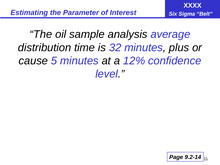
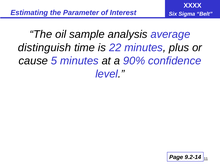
distribution: distribution -> distinguish (45, 48)
32: 32 -> 22 (115, 48)
12%: 12% -> 90% (134, 61)
